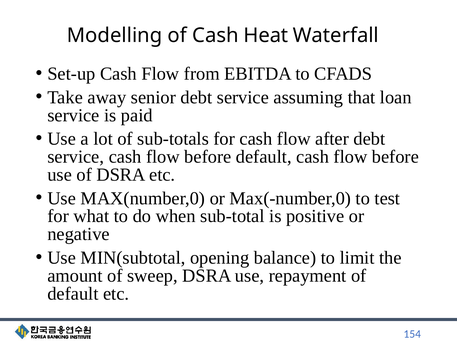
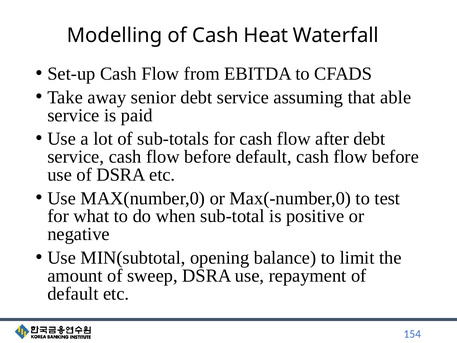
loan: loan -> able (396, 97)
